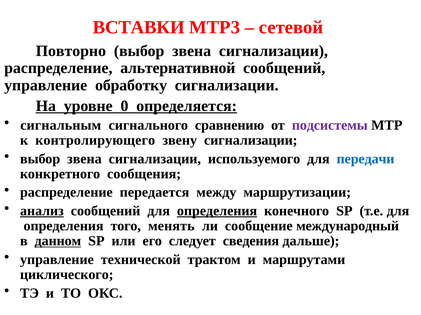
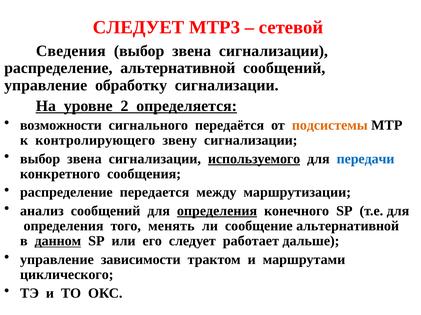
ВСТАВКИ: ВСТАВКИ -> СЛЕДУЕТ (139, 27)
Повторно: Повторно -> Сведения (71, 51)
0: 0 -> 2 (124, 106)
сигнальным: сигнальным -> возможности (61, 125)
сравнению: сравнению -> передаётся (230, 125)
подсистемы colour: purple -> orange (330, 125)
используемого underline: none -> present (254, 159)
анализ underline: present -> none (42, 211)
сообщение международный: международный -> альтернативной (348, 226)
сведения: сведения -> работает (251, 242)
технической: технической -> зависимости (141, 260)
